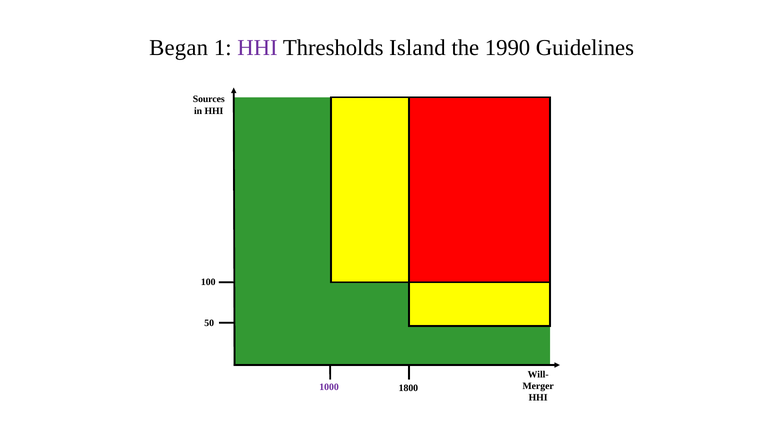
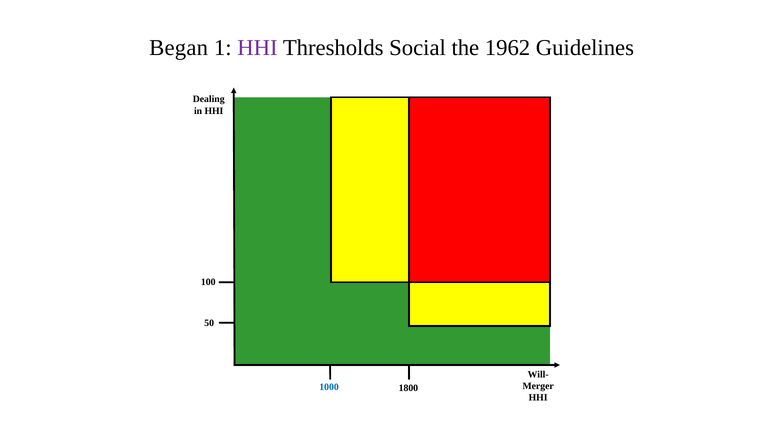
Island: Island -> Social (418, 48)
1990: 1990 -> 1962 (508, 48)
Sources: Sources -> Dealing (209, 99)
1000 colour: purple -> blue (329, 387)
